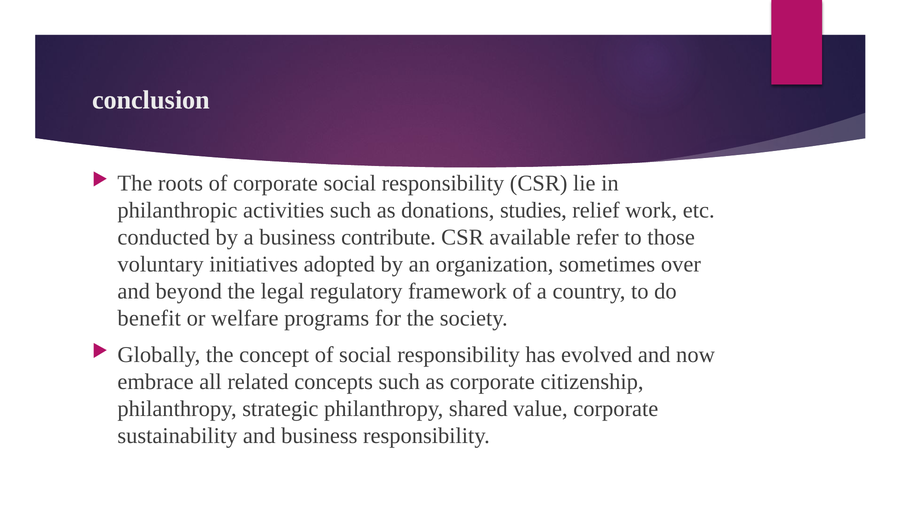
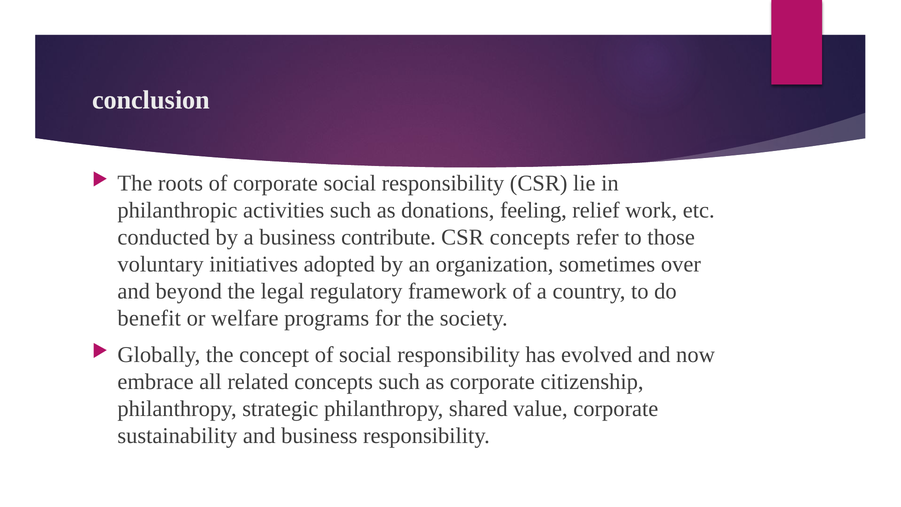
studies: studies -> feeling (533, 210)
CSR available: available -> concepts (530, 237)
